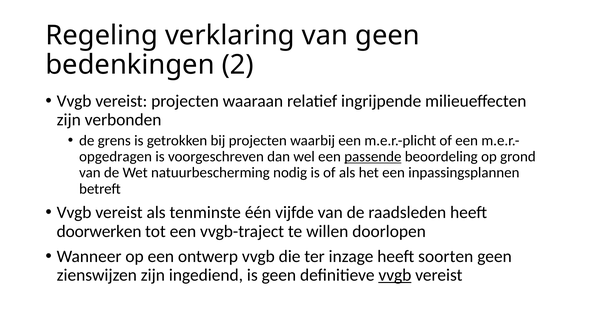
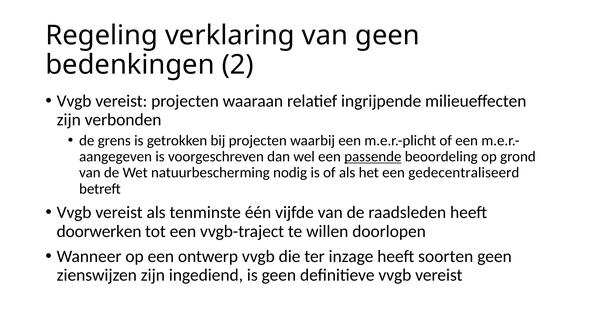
opgedragen: opgedragen -> aangegeven (116, 156)
inpassingsplannen: inpassingsplannen -> gedecentraliseerd (464, 173)
vvgb underline: present -> none (395, 275)
